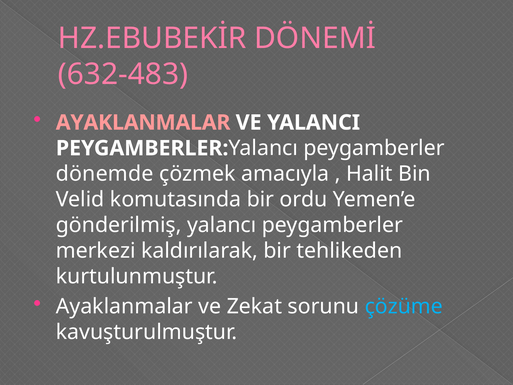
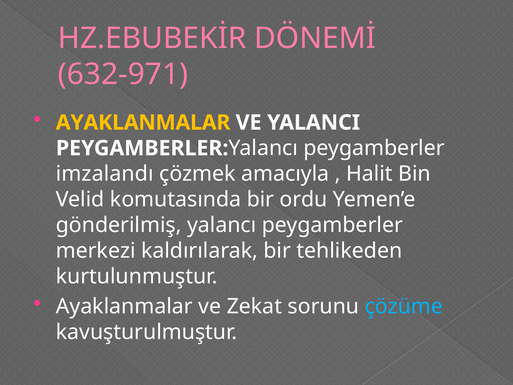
632-483: 632-483 -> 632-971 (123, 74)
AYAKLANMALAR colour: pink -> yellow (143, 122)
dönemde: dönemde -> imzalandı (105, 174)
